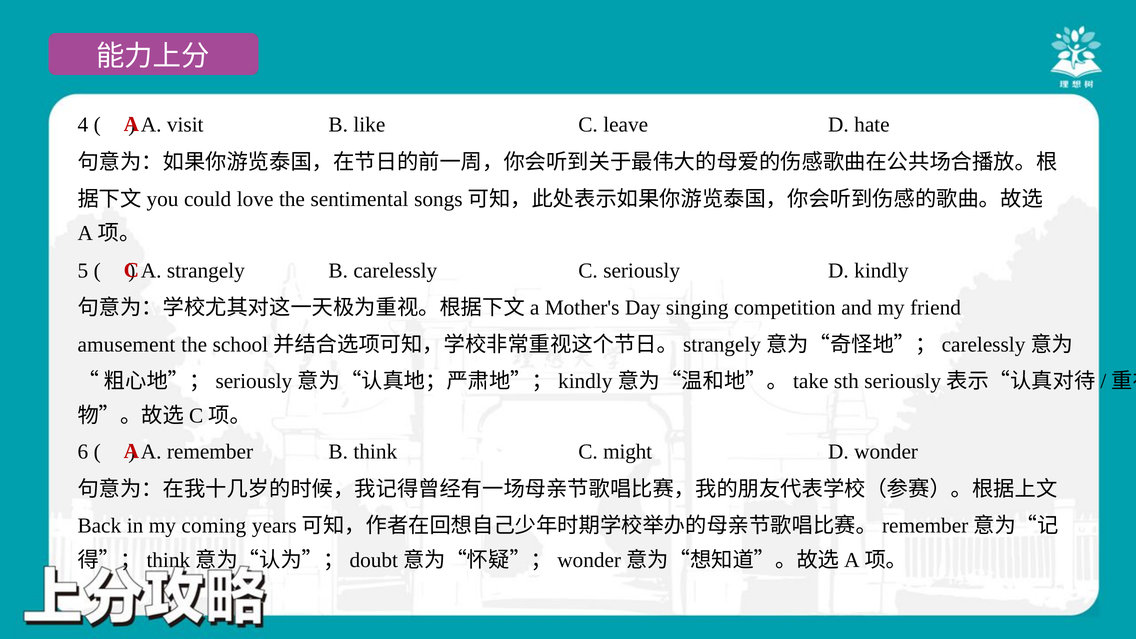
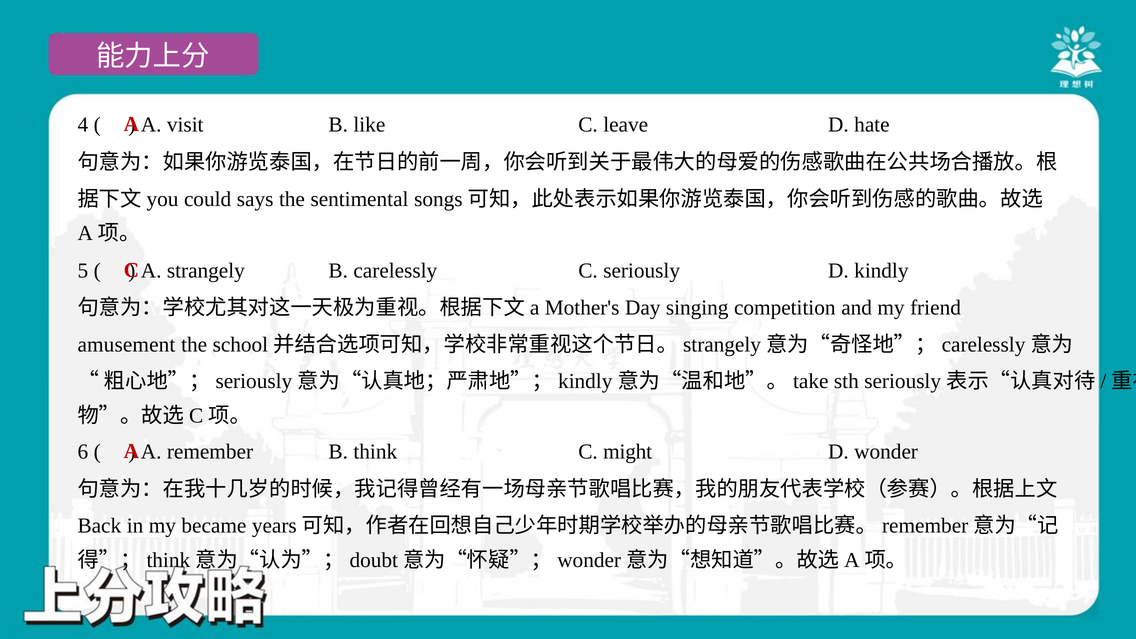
love: love -> says (255, 199)
coming: coming -> became (214, 526)
